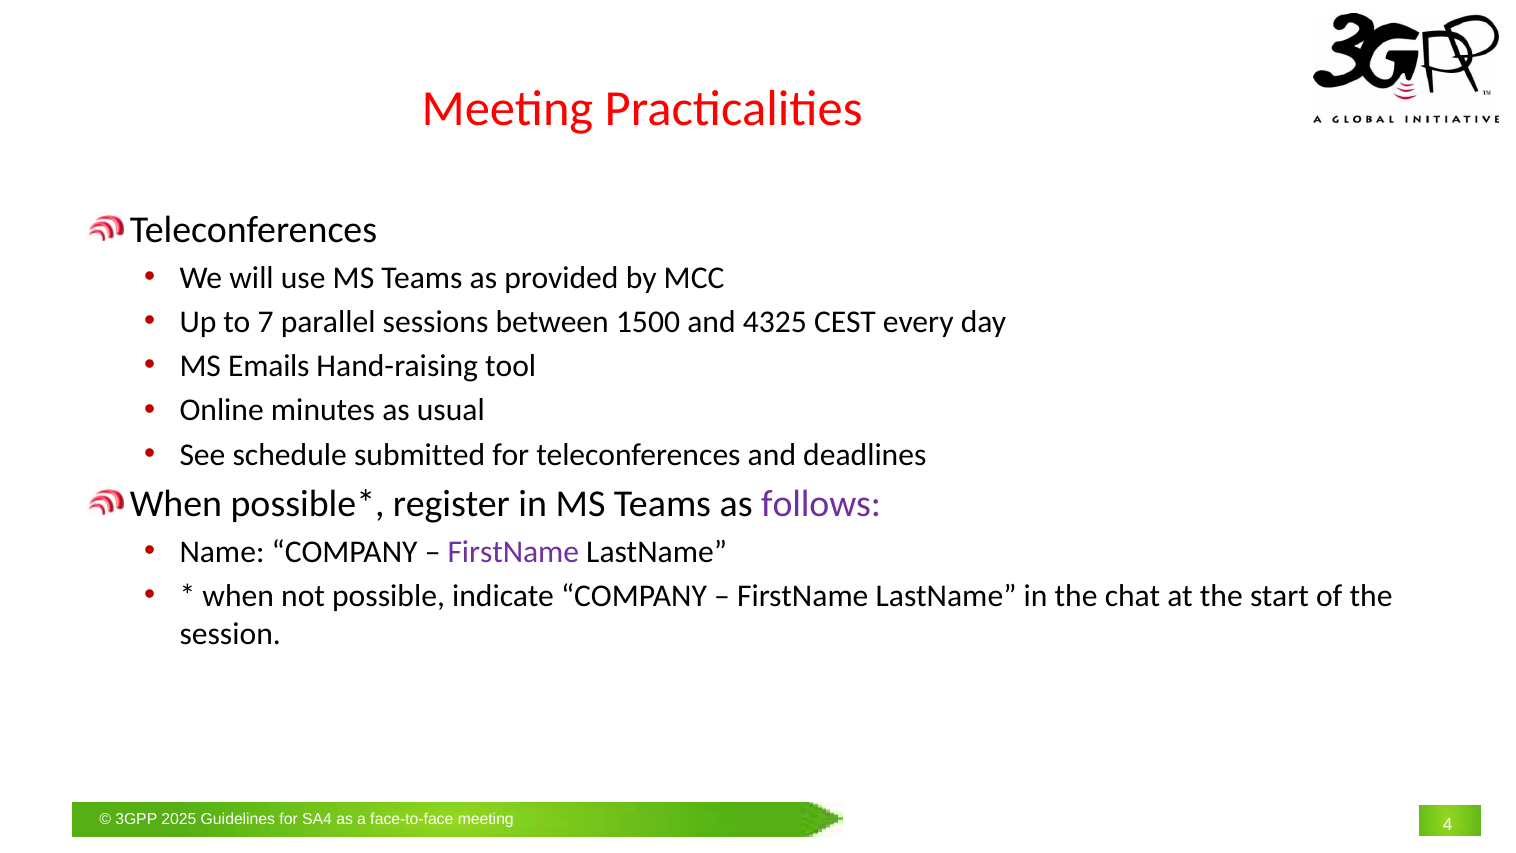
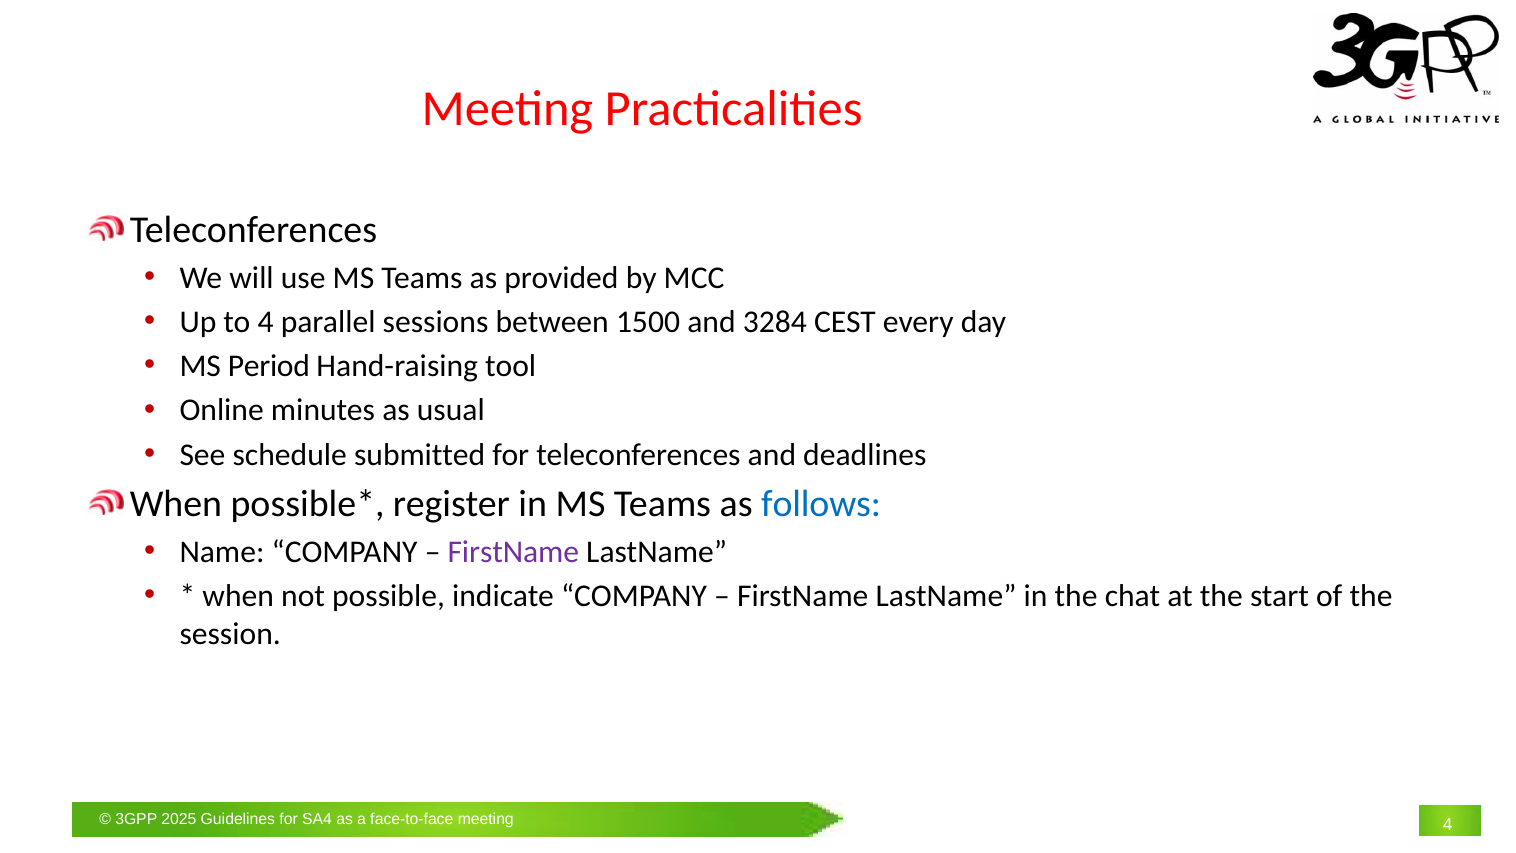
to 7: 7 -> 4 (266, 322)
4325: 4325 -> 3284 (775, 322)
Emails: Emails -> Period (269, 366)
follows colour: purple -> blue (821, 504)
